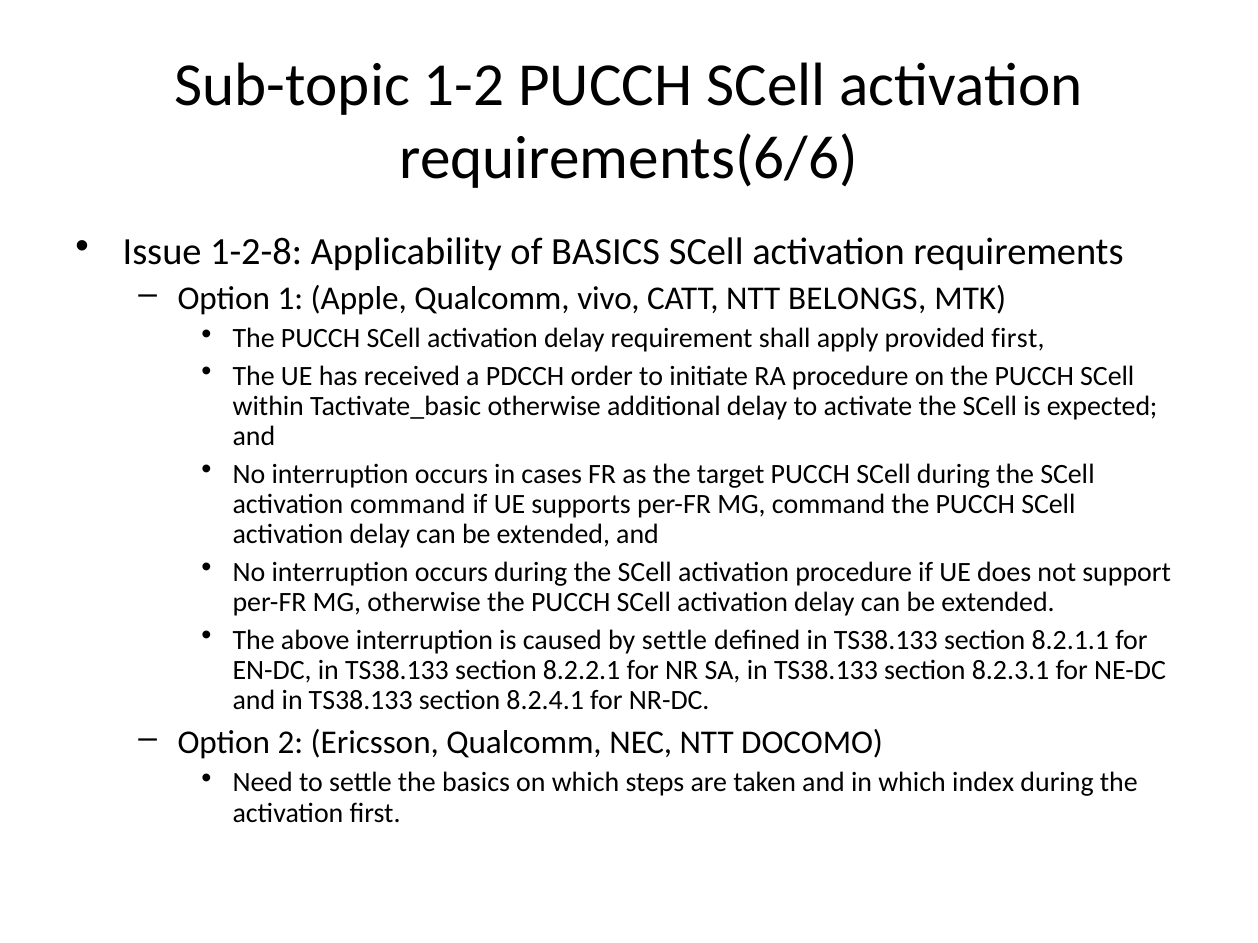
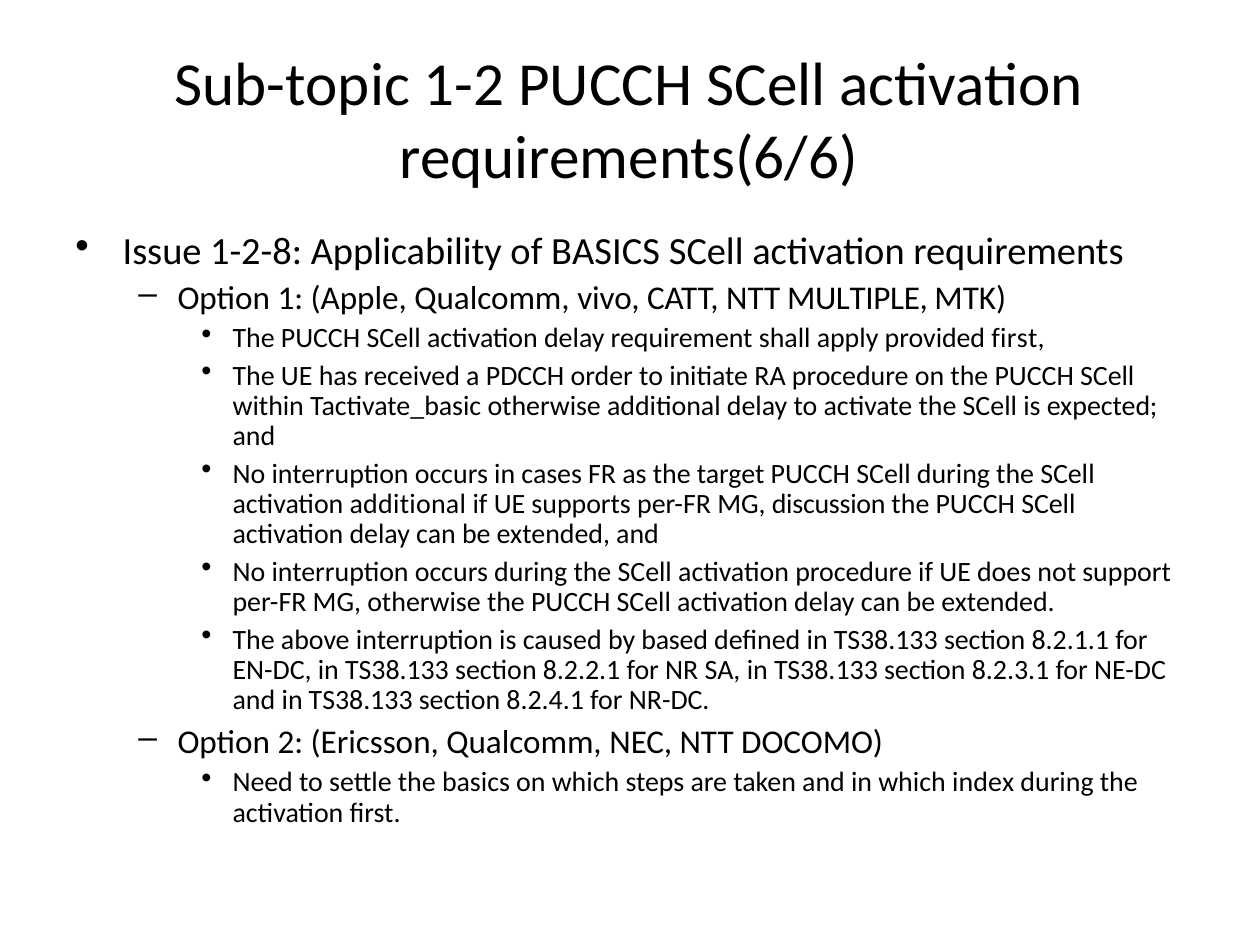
BELONGS: BELONGS -> MULTIPLE (857, 299)
activation command: command -> additional (408, 505)
MG command: command -> discussion (829, 505)
by settle: settle -> based (675, 640)
